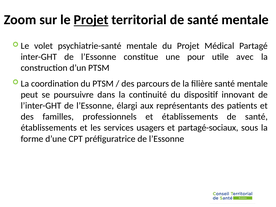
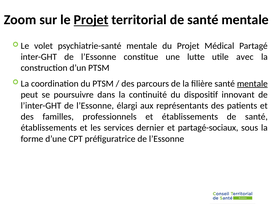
pour: pour -> lutte (196, 57)
mentale underline: none -> present (252, 84)
usagers: usagers -> dernier (150, 128)
